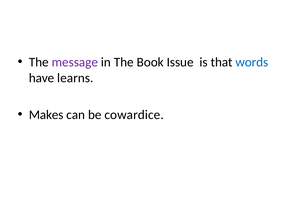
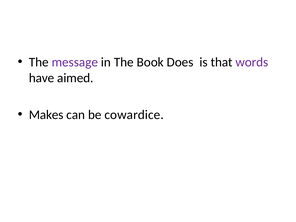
Issue: Issue -> Does (180, 62)
words colour: blue -> purple (252, 62)
learns: learns -> aimed (75, 78)
